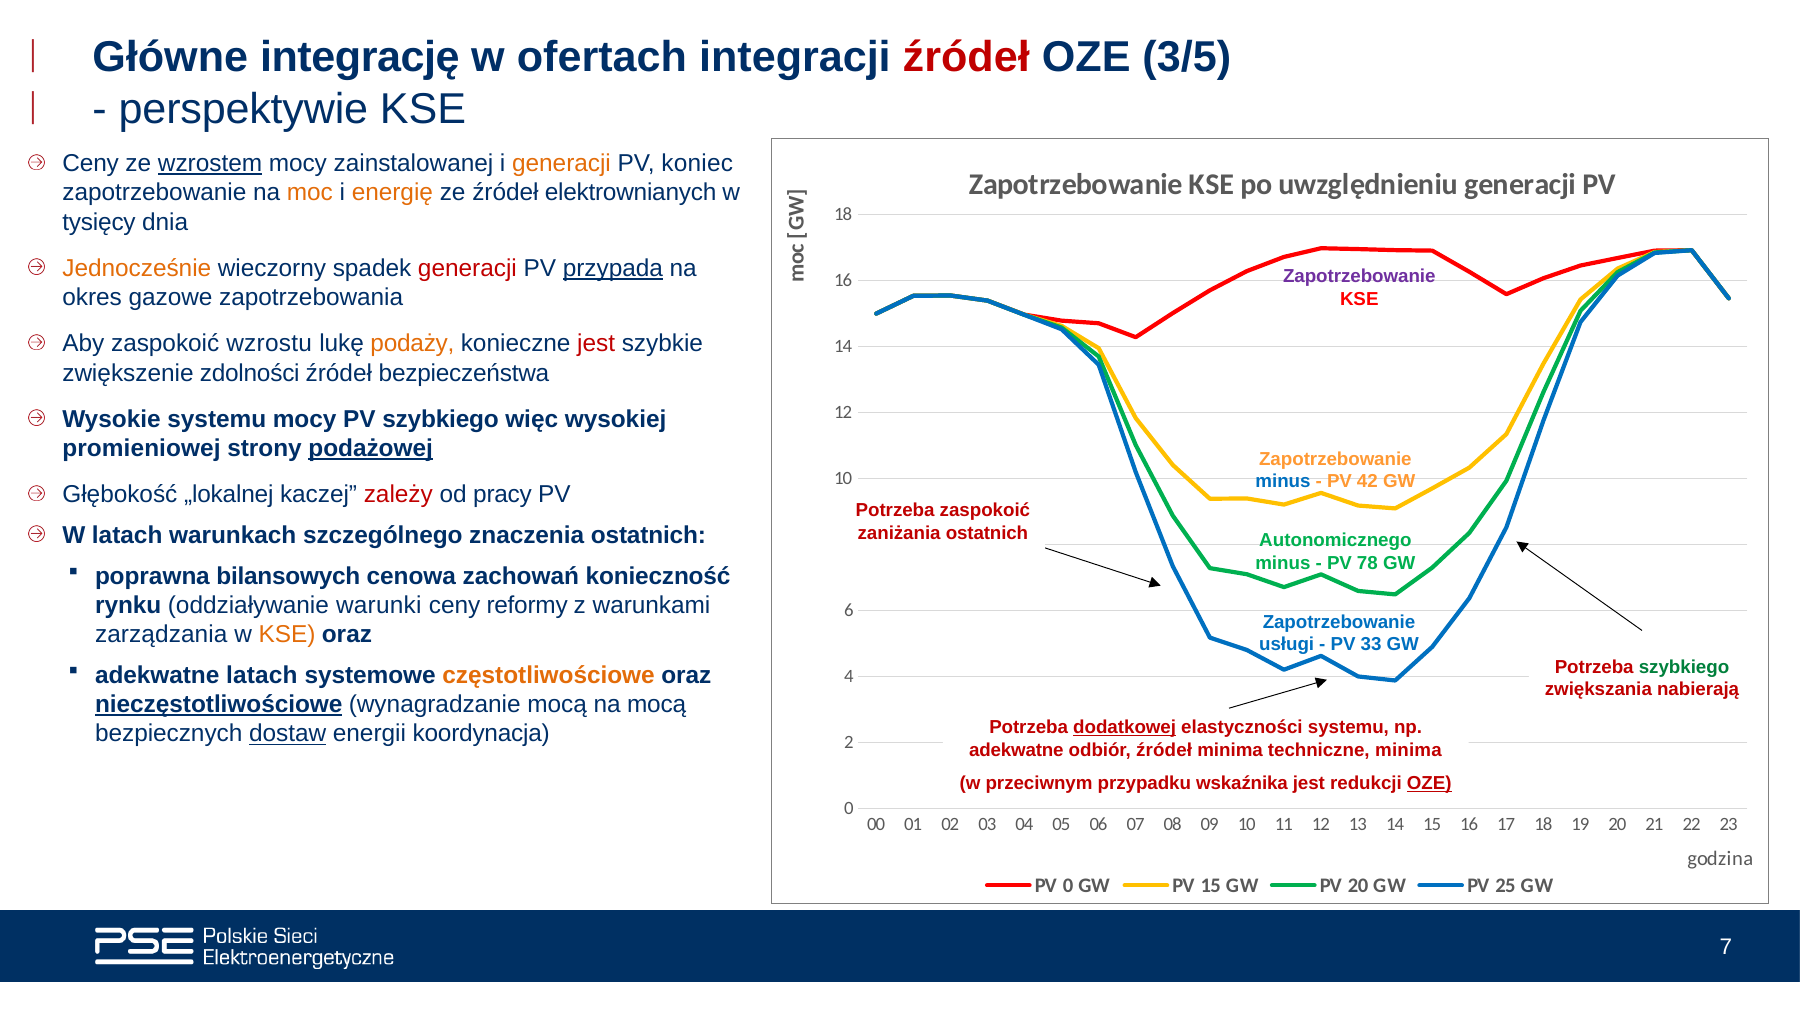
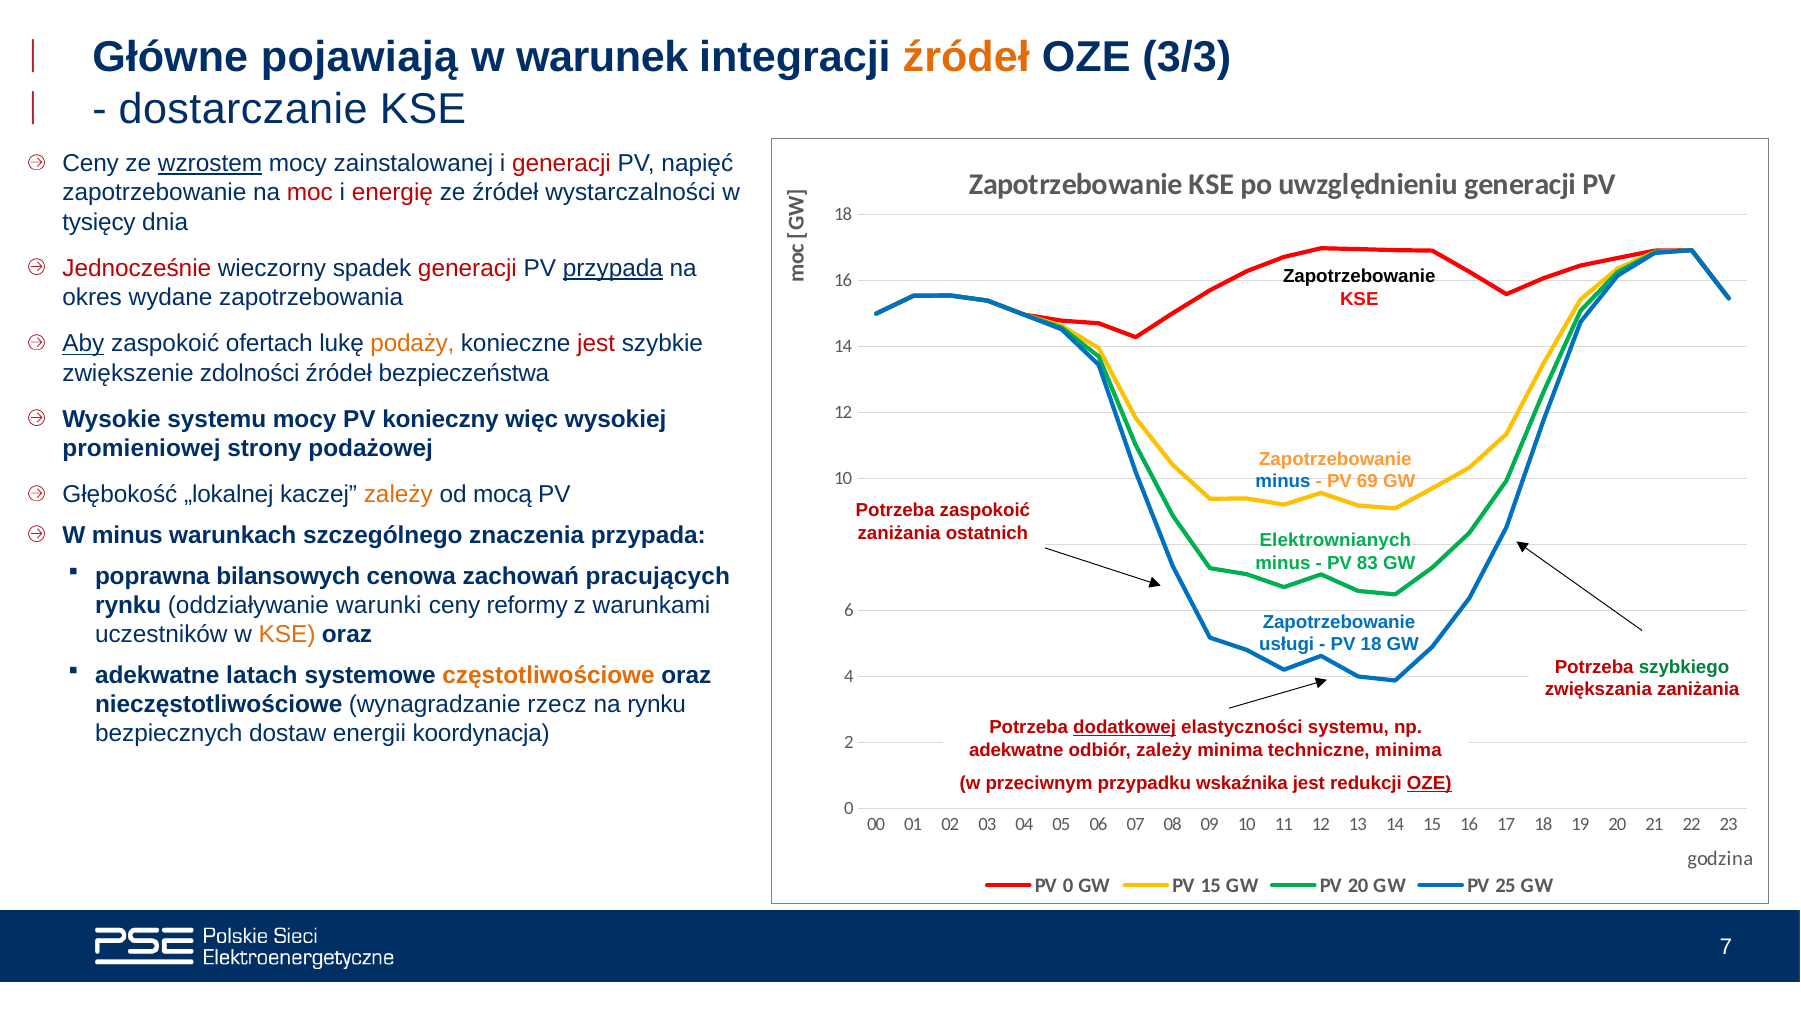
integrację: integrację -> pojawiają (359, 57)
ofertach: ofertach -> warunek (602, 57)
źródeł colour: red -> orange (966, 57)
3/5: 3/5 -> 3/3 (1187, 57)
perspektywie: perspektywie -> dostarczanie (243, 109)
generacji colour: orange -> red (561, 163)
koniec: koniec -> napięć (697, 163)
moc colour: orange -> red (310, 193)
energię colour: orange -> red (392, 193)
elektrownianych: elektrownianych -> wystarczalności (630, 193)
Jednocześnie colour: orange -> red (137, 268)
Zapotrzebowanie colour: purple -> black (1359, 277)
gazowe: gazowe -> wydane (171, 298)
Aby underline: none -> present (83, 344)
wzrostu: wzrostu -> ofertach (269, 344)
PV szybkiego: szybkiego -> konieczny (441, 419)
podażowej underline: present -> none (371, 449)
42: 42 -> 69 (1367, 481)
zależy colour: red -> orange (398, 495)
pracy: pracy -> mocą (503, 495)
W latach: latach -> minus (127, 535)
znaczenia ostatnich: ostatnich -> przypada (648, 535)
Autonomicznego: Autonomicznego -> Elektrownianych (1335, 540)
78: 78 -> 83 (1367, 563)
konieczność: konieczność -> pracujących (658, 576)
zarządzania: zarządzania -> uczestników (161, 635)
PV 33: 33 -> 18 (1371, 645)
zwiększania nabierają: nabierają -> zaniżania (1698, 689)
nieczęstotliwościowe underline: present -> none (219, 704)
wynagradzanie mocą: mocą -> rzecz (557, 704)
na mocą: mocą -> rynku (657, 704)
dostaw underline: present -> none (288, 734)
odbiór źródeł: źródeł -> zależy (1164, 750)
